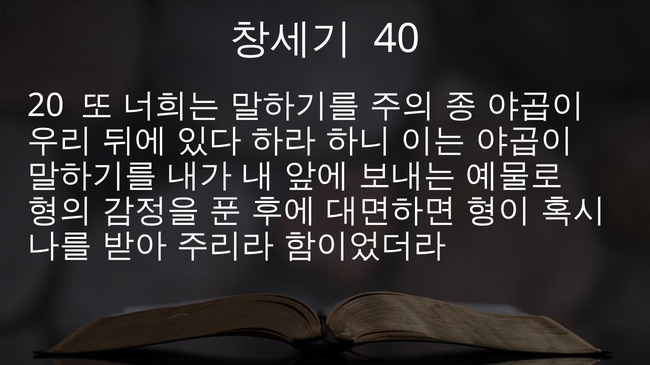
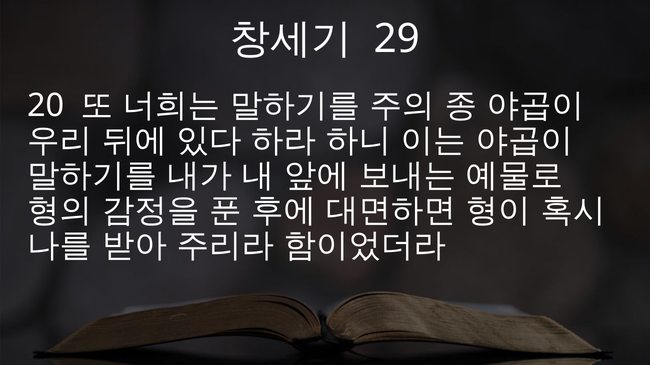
40: 40 -> 29 (397, 39)
